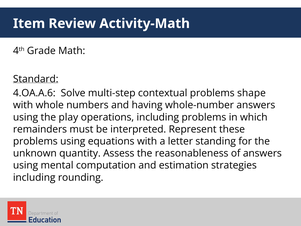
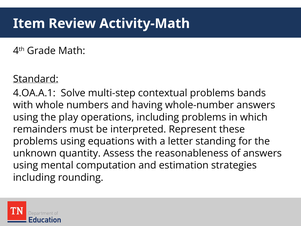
4.OA.A.6: 4.OA.A.6 -> 4.OA.A.1 (34, 93)
shape: shape -> bands (252, 93)
